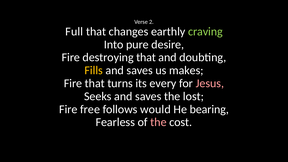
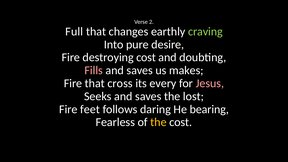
destroying that: that -> cost (146, 57)
Fills colour: yellow -> pink (94, 70)
turns: turns -> cross (120, 83)
free: free -> feet (90, 109)
would: would -> daring (155, 109)
the colour: pink -> yellow (158, 122)
